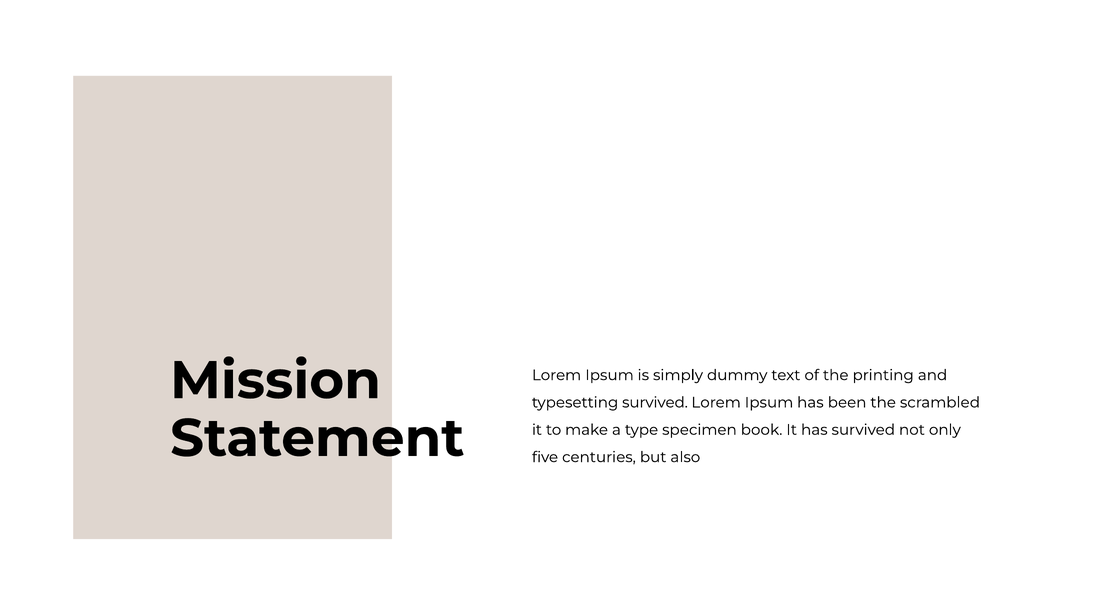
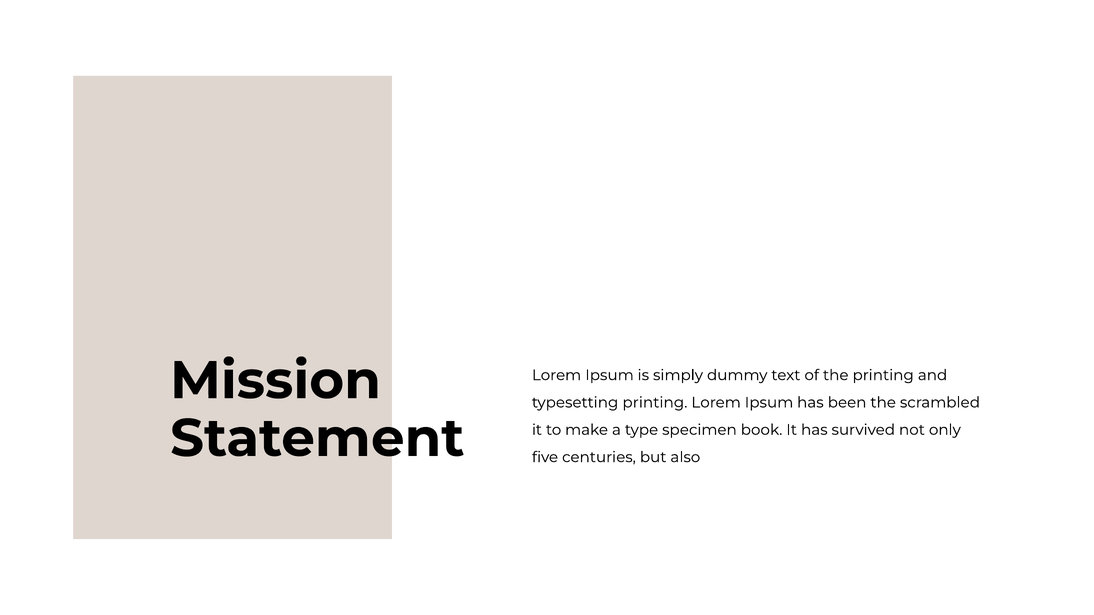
typesetting survived: survived -> printing (655, 403)
